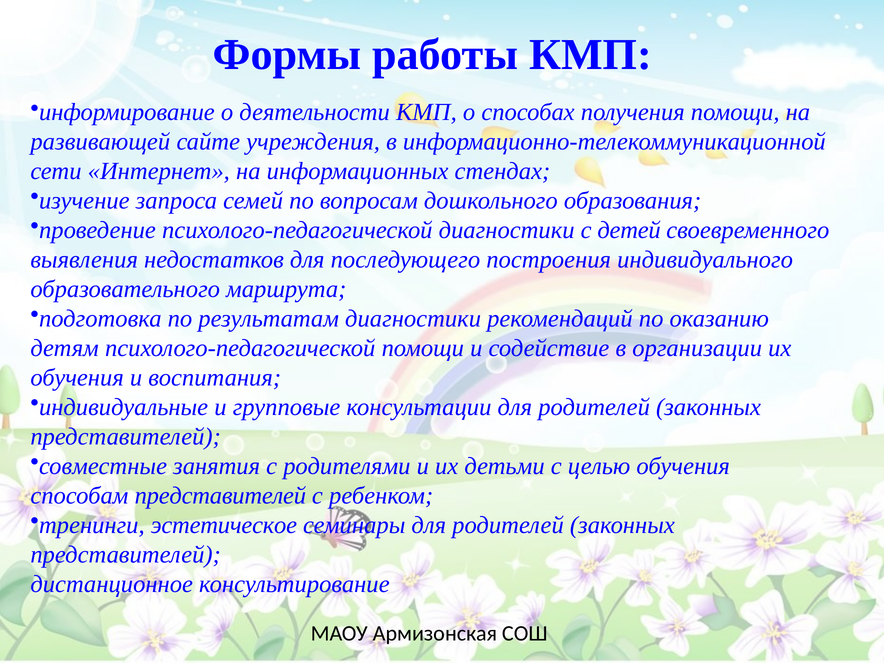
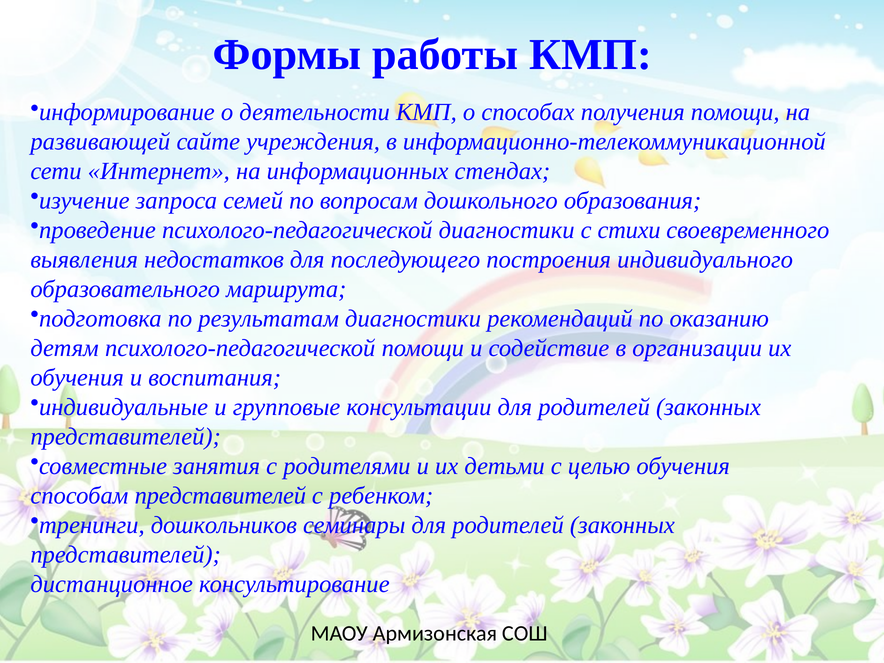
детей: детей -> стихи (629, 230)
эстетическое: эстетическое -> дошкольников (224, 525)
